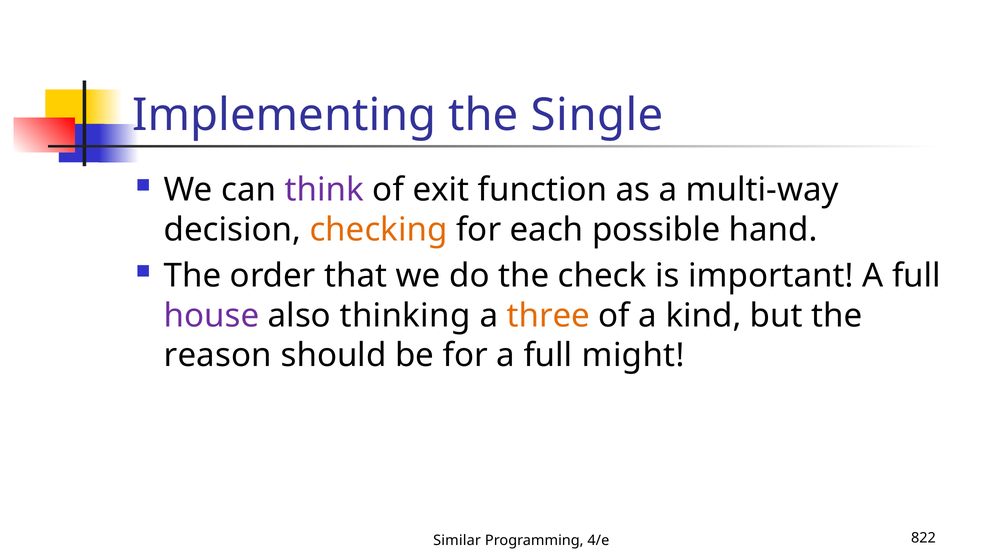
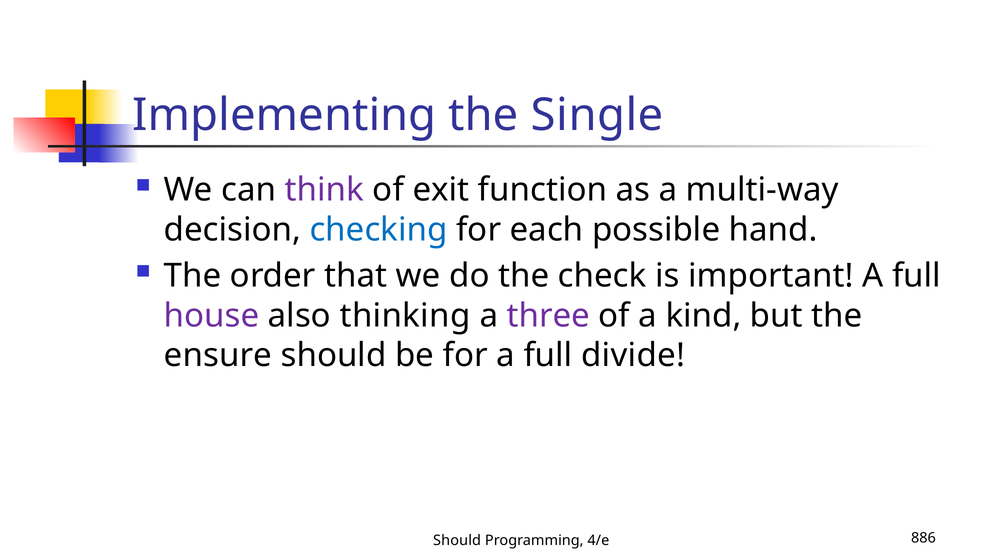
checking colour: orange -> blue (379, 230)
three colour: orange -> purple (548, 316)
reason: reason -> ensure (218, 356)
might: might -> divide (633, 356)
Similar: Similar -> Should (457, 541)
822: 822 -> 886 (923, 539)
